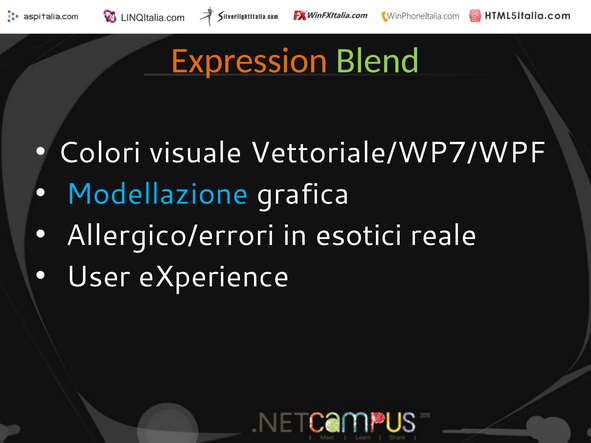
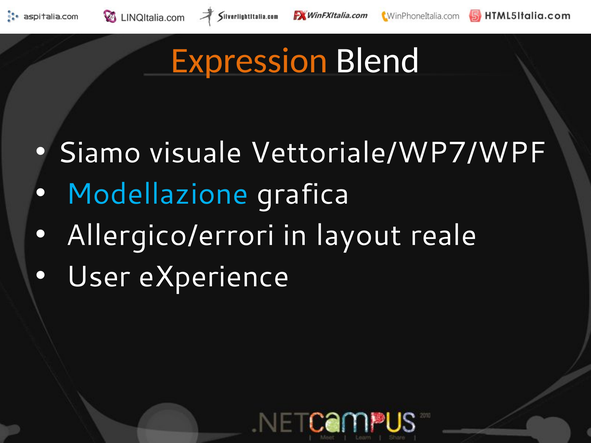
Blend colour: light green -> white (378, 61)
Colori: Colori -> Siamo (99, 153)
esotici: esotici -> layout (359, 236)
